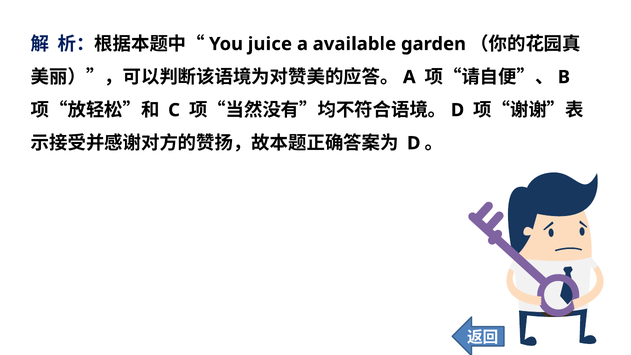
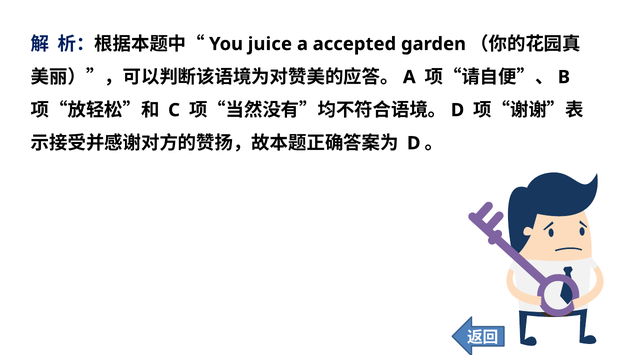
available: available -> accepted (354, 44)
